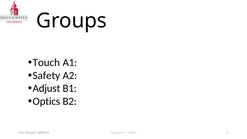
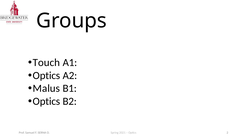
Safety: Safety -> Optics (46, 75)
Adjust: Adjust -> Malus (46, 88)
